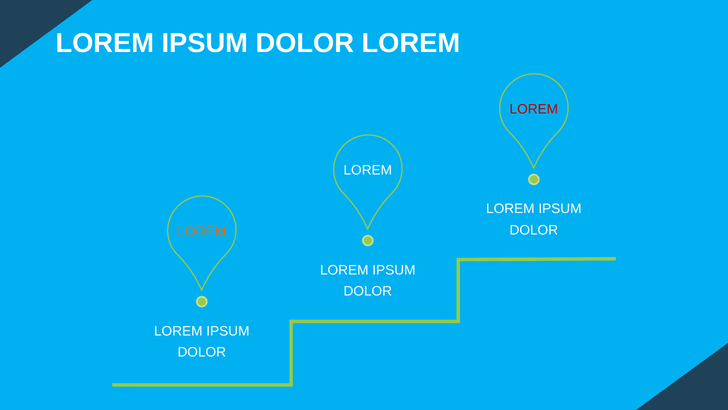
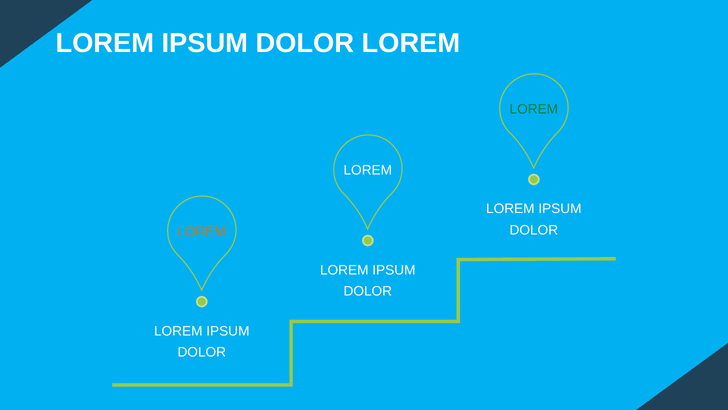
LOREM colour: red -> green (534, 109)
